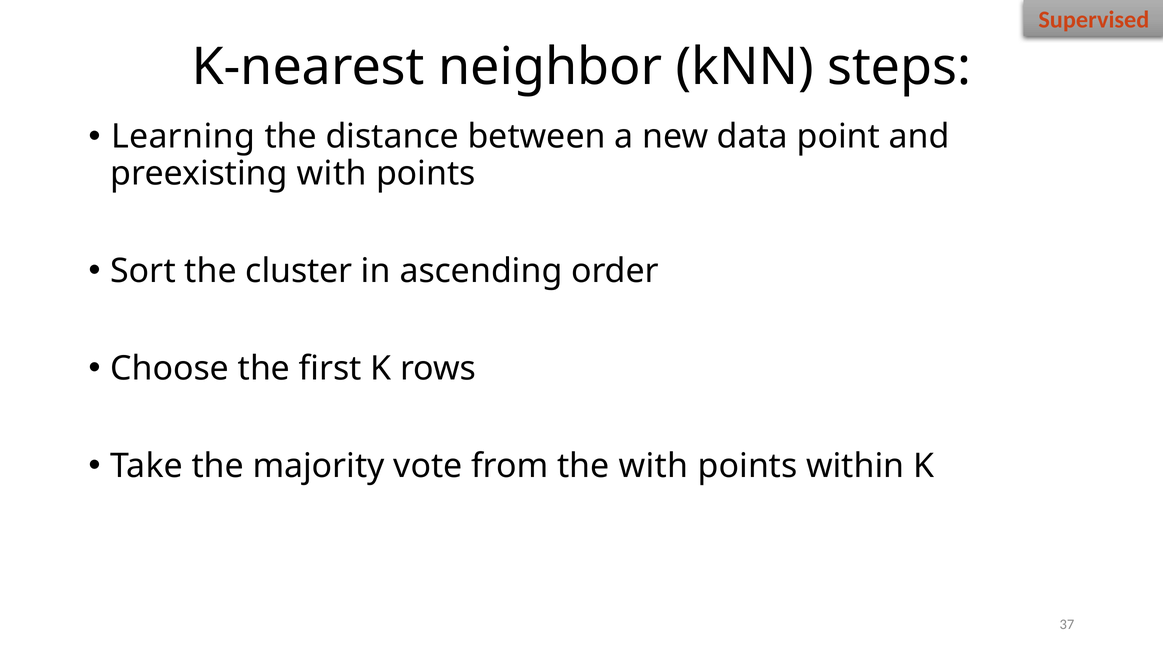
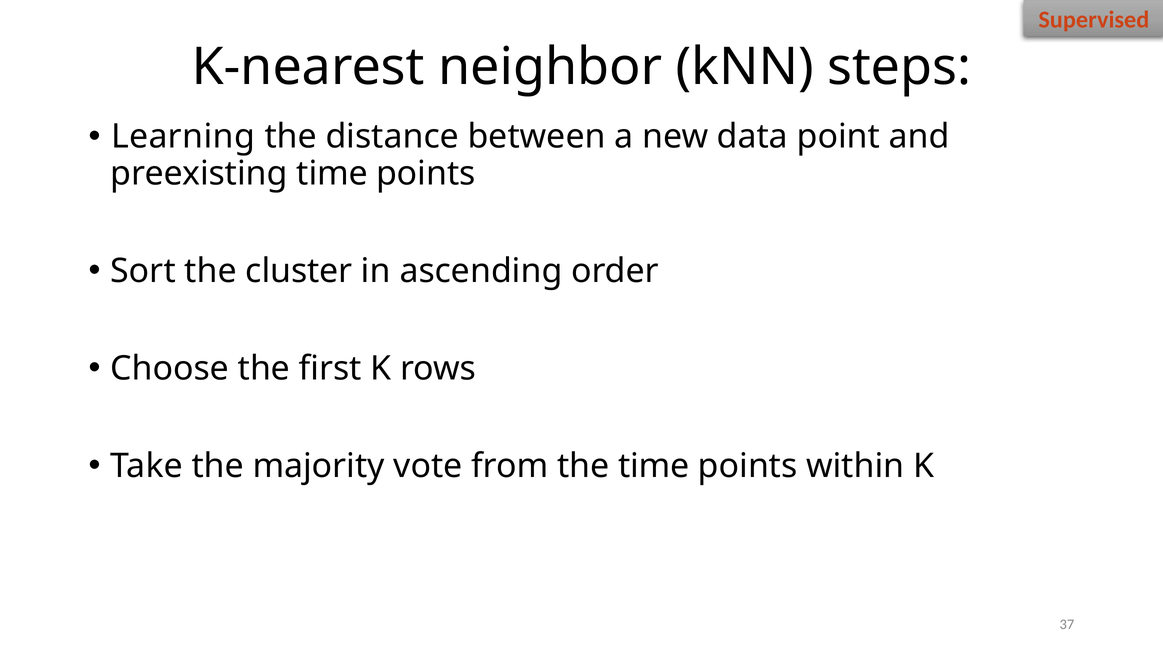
preexisting with: with -> time (332, 173)
the with: with -> time (654, 466)
